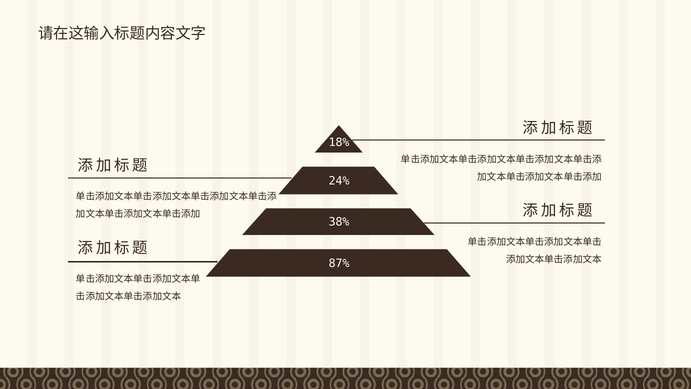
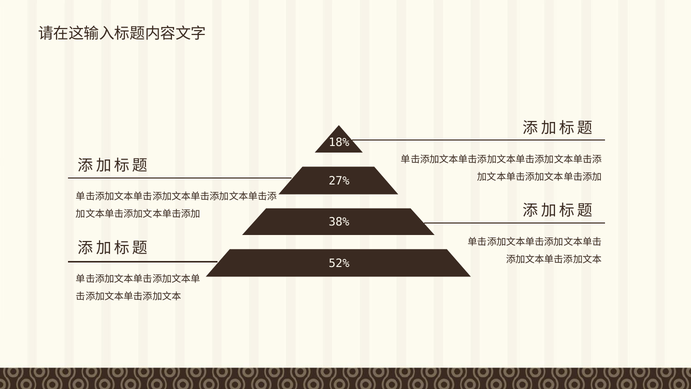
24%: 24% -> 27% (339, 181)
87%: 87% -> 52% (339, 263)
